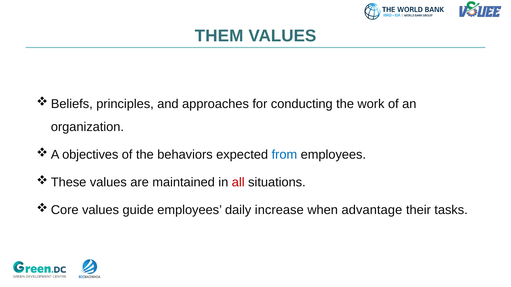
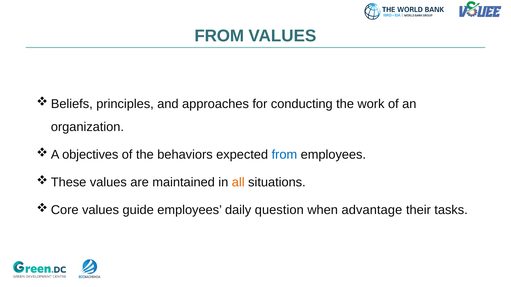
THEM: THEM -> FROM (219, 36)
all colour: red -> orange (238, 183)
increase: increase -> question (279, 210)
